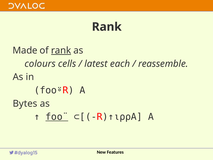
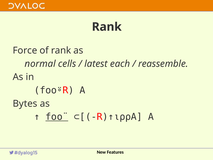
Made: Made -> Force (25, 50)
rank underline: present -> none (61, 50)
colours: colours -> normal (40, 64)
